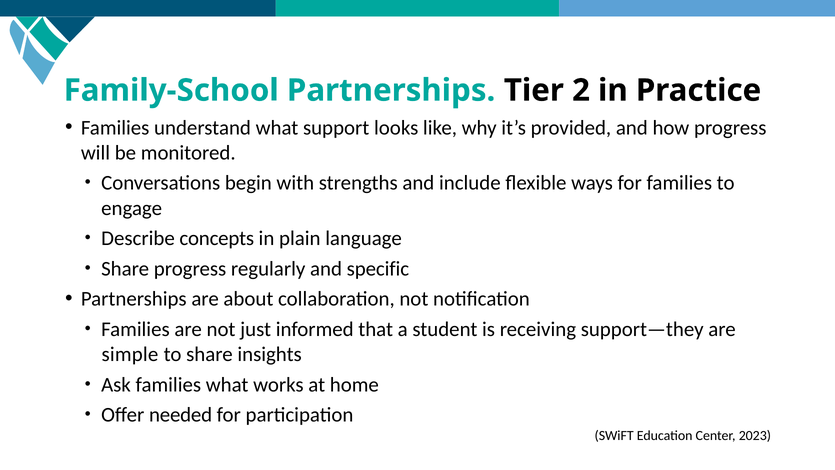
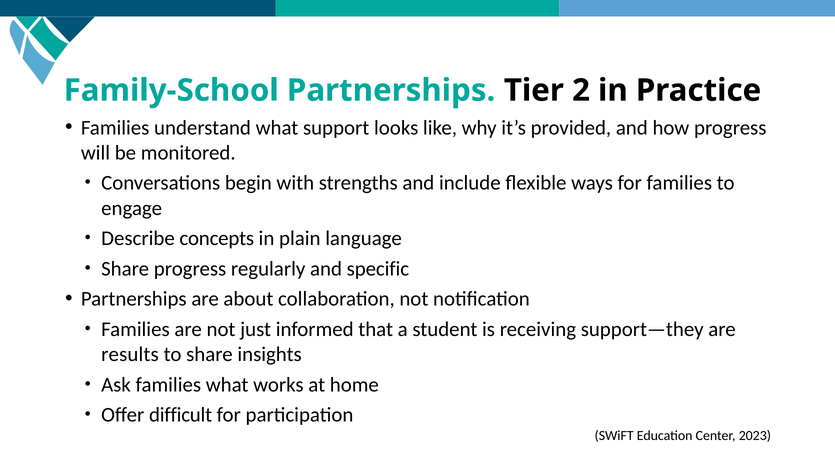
simple: simple -> results (130, 354)
needed: needed -> difficult (181, 415)
